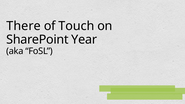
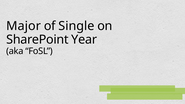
There: There -> Major (24, 26)
Touch: Touch -> Single (76, 26)
